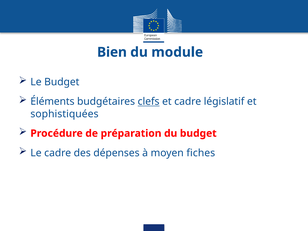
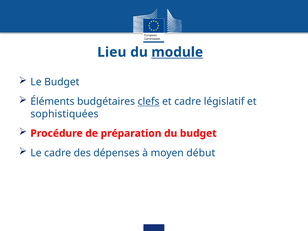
Bien: Bien -> Lieu (112, 52)
module underline: none -> present (177, 52)
fiches: fiches -> début (201, 153)
